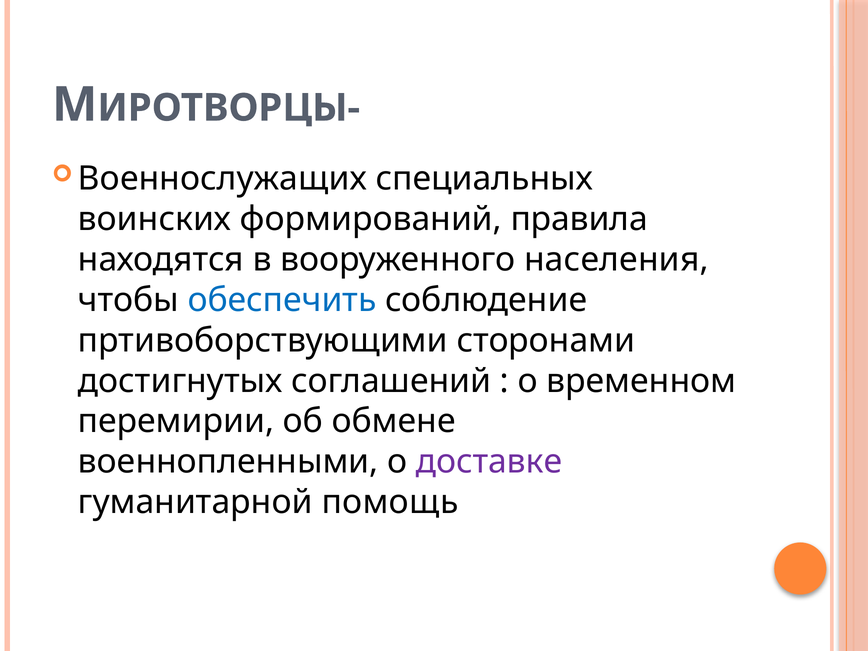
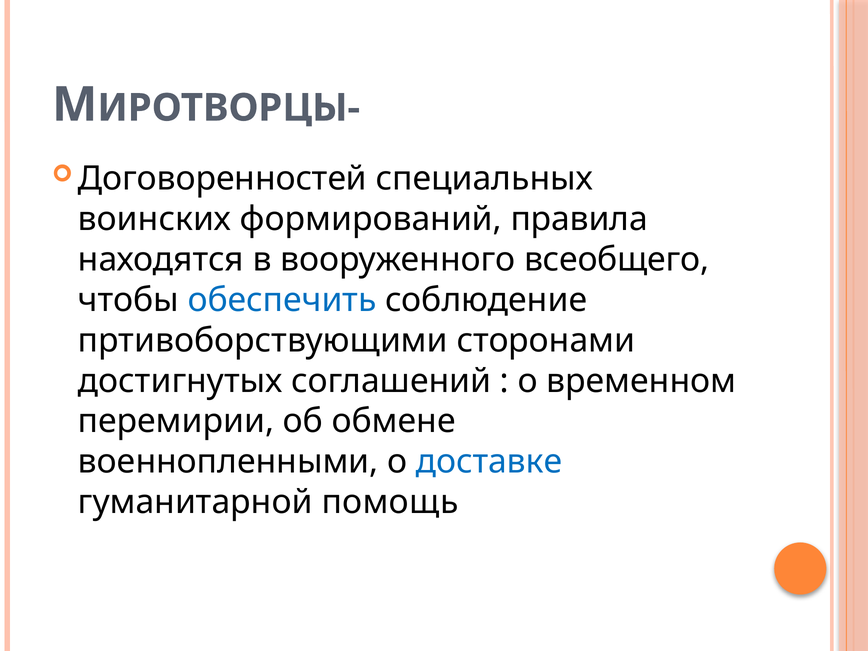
Военнослужащих: Военнослужащих -> Договоренностей (222, 179)
населения: населения -> всеобщего (617, 260)
доставке colour: purple -> blue (489, 462)
